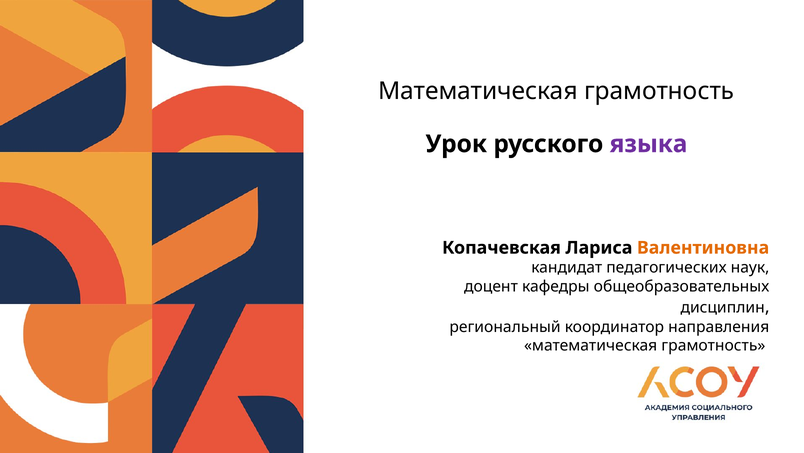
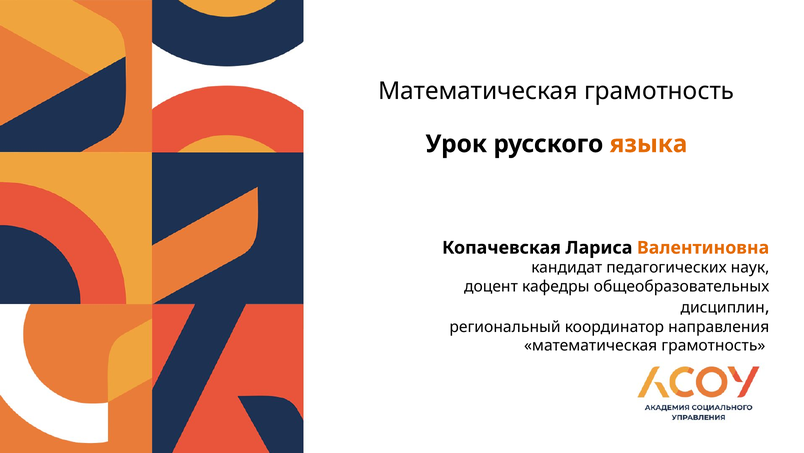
языка colour: purple -> orange (648, 144)
